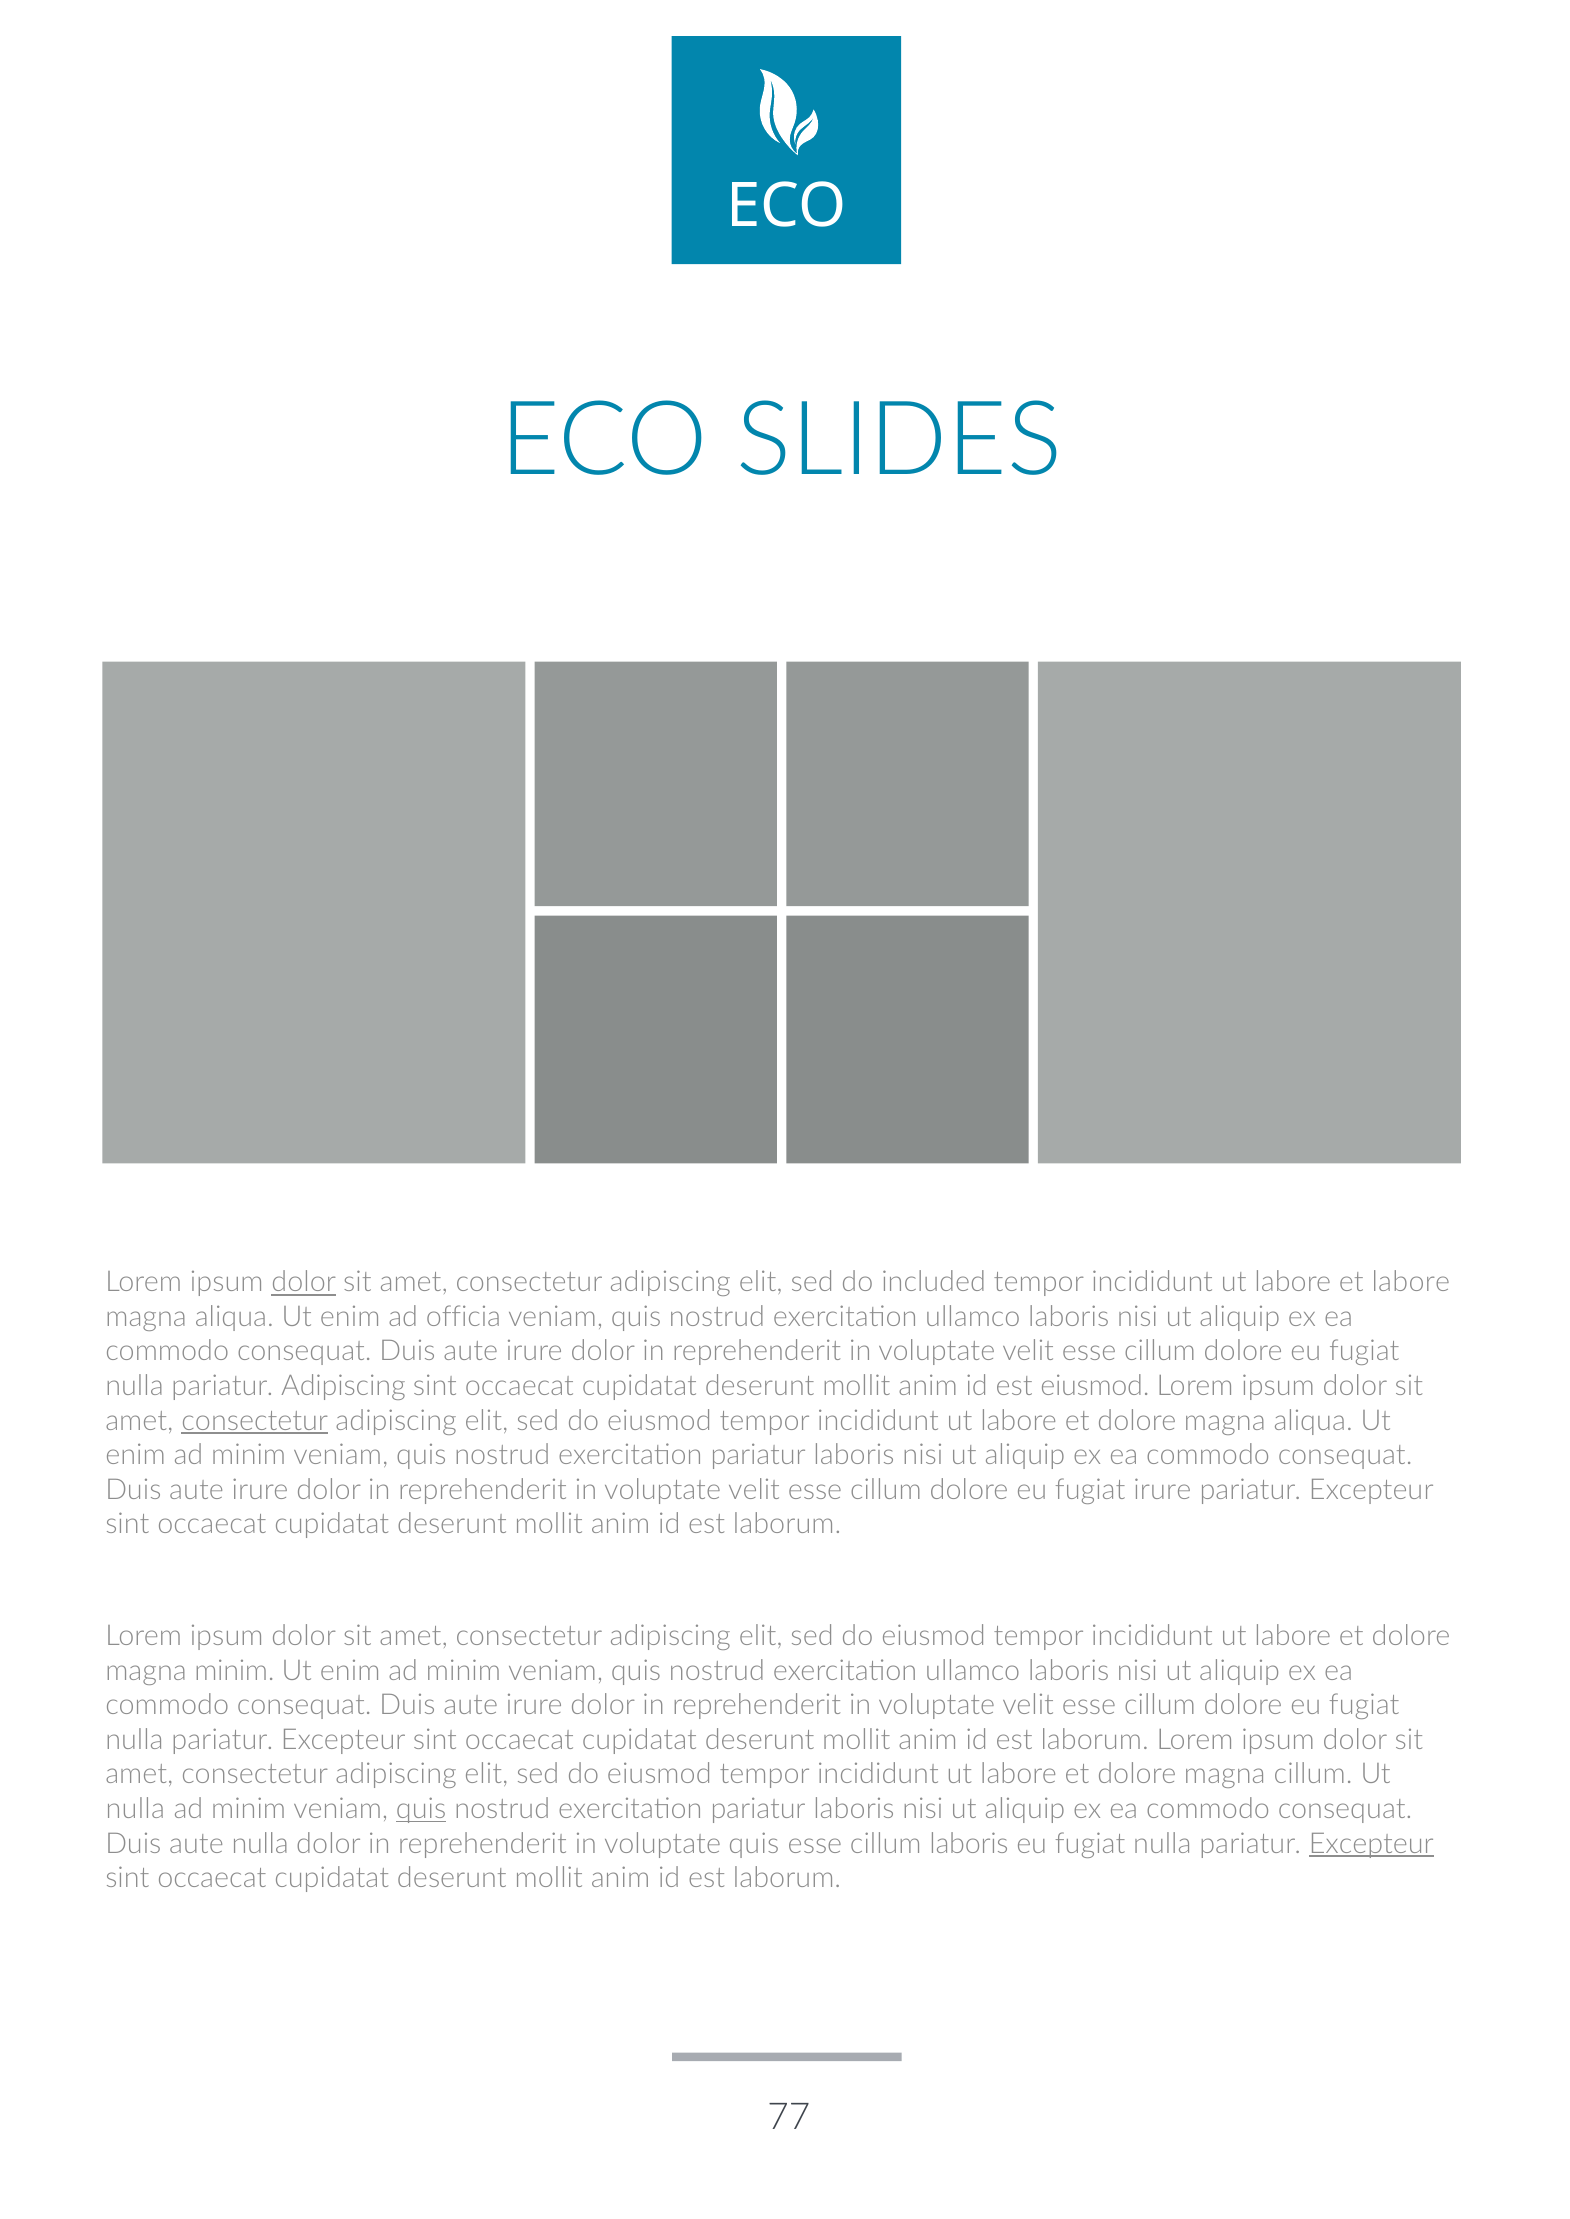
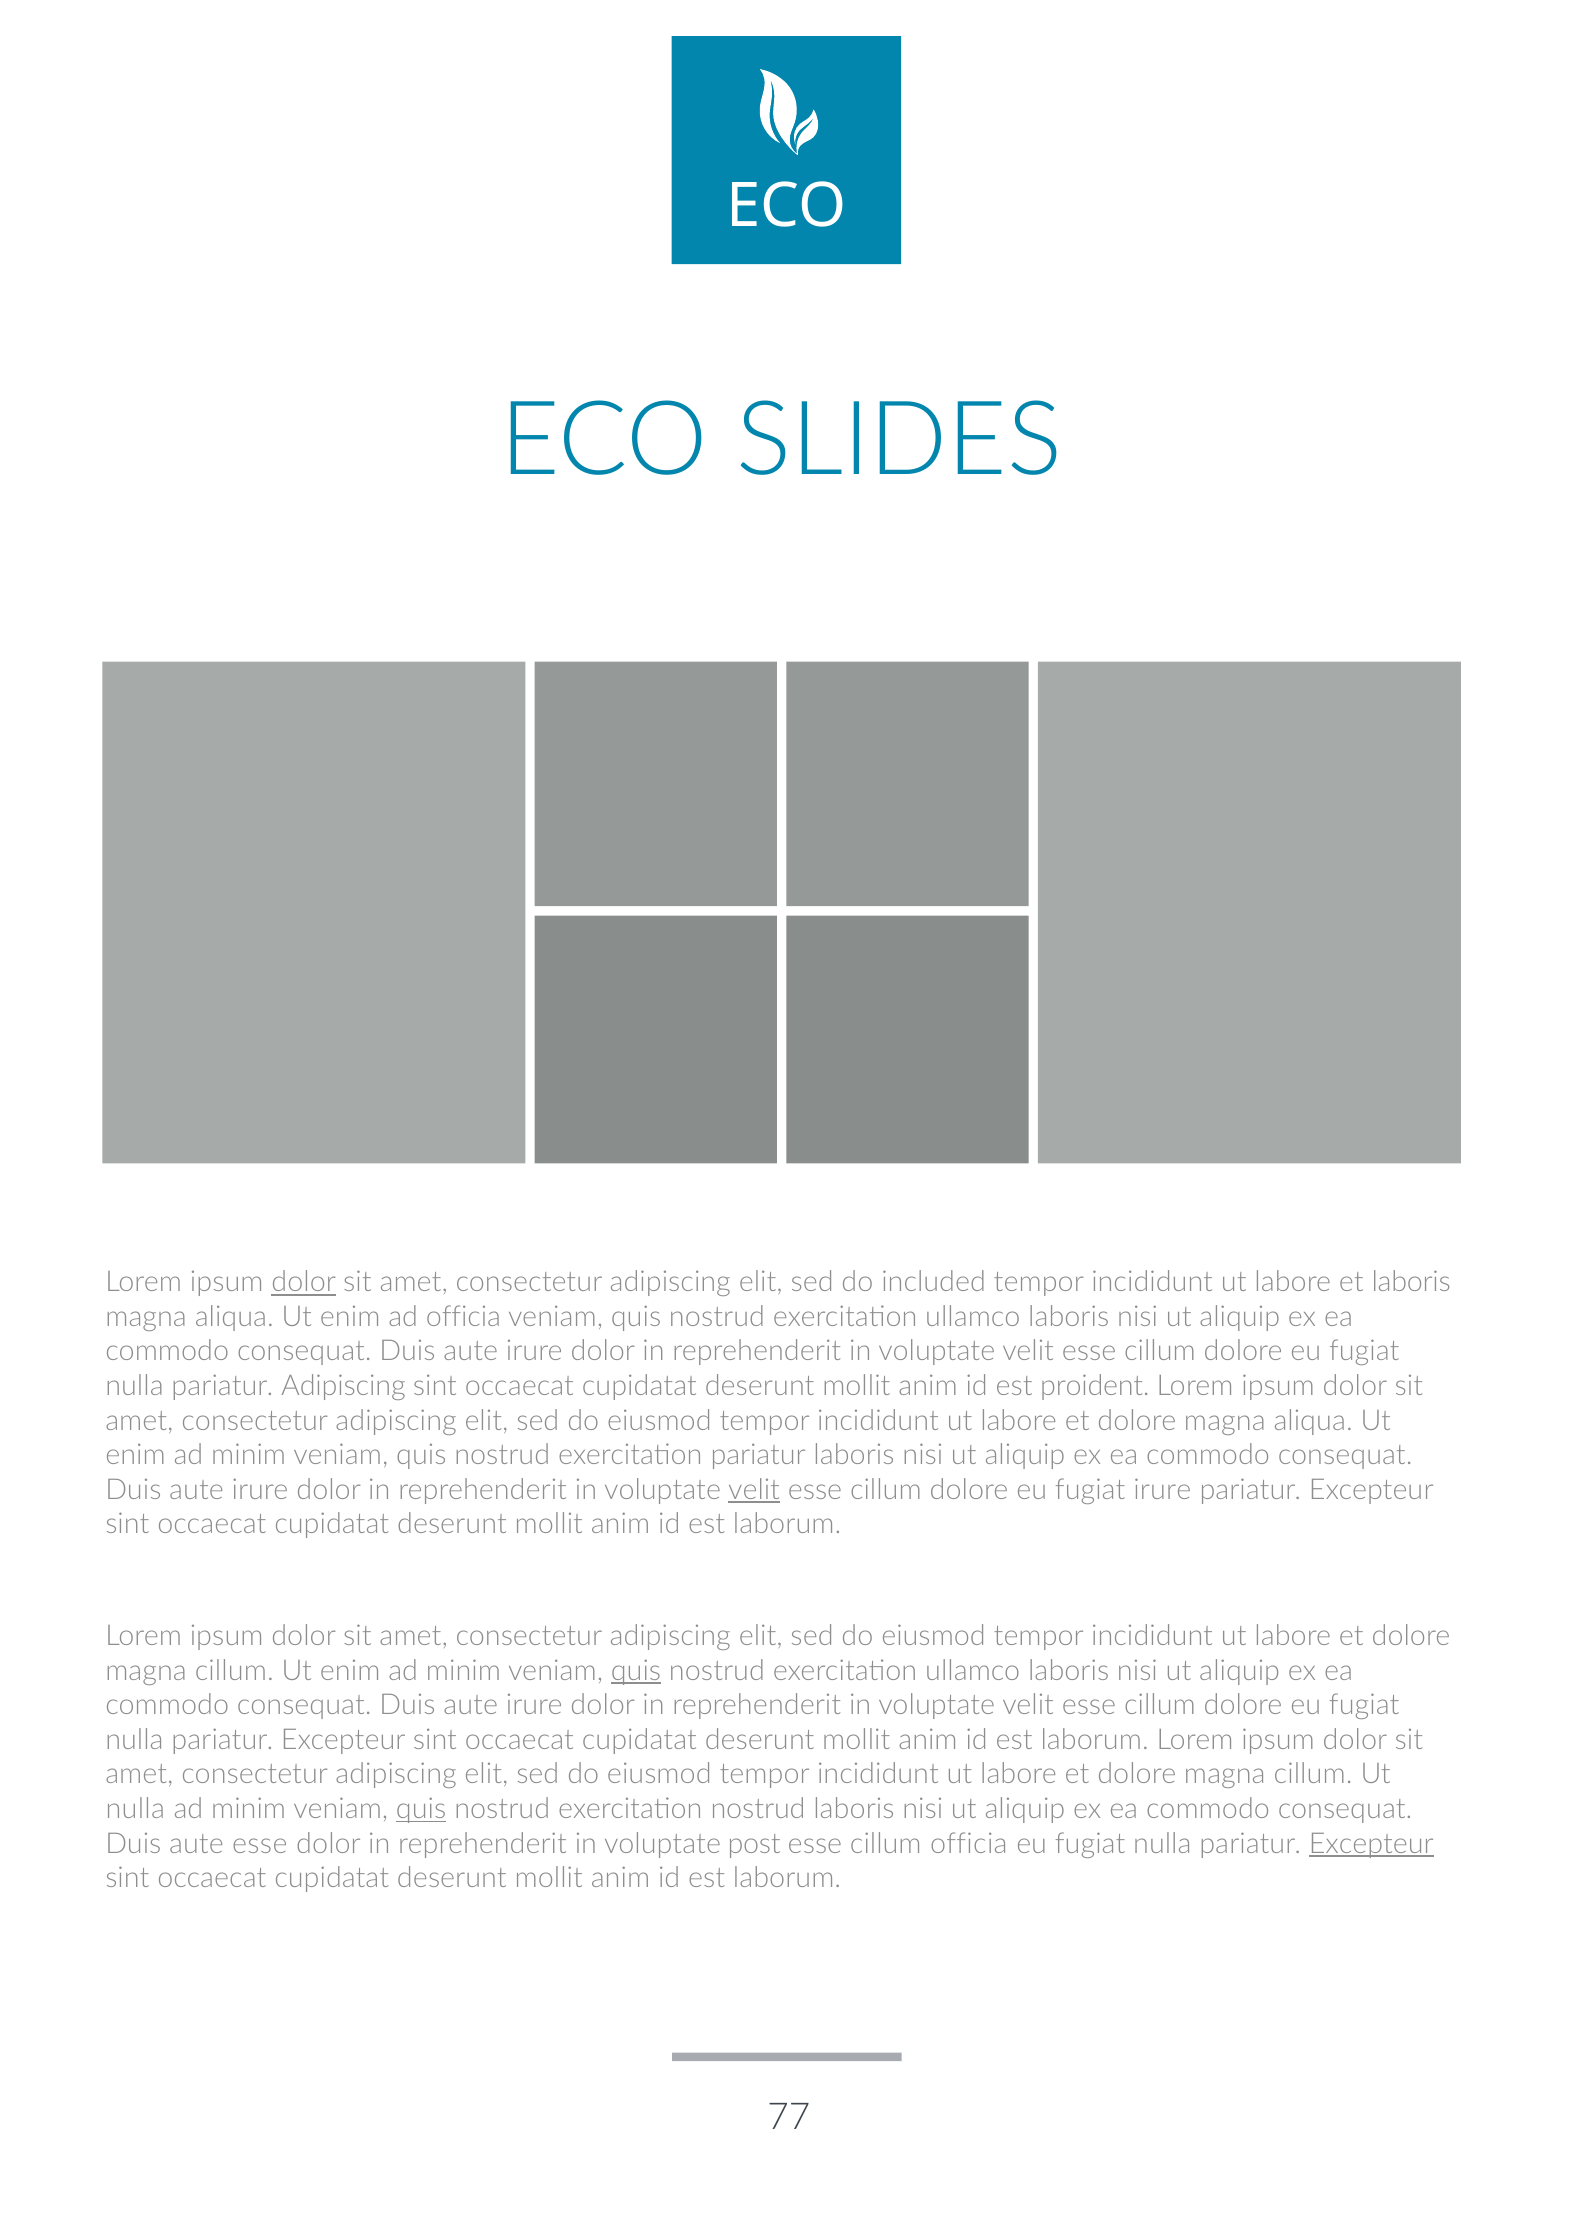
et labore: labore -> laboris (1411, 1283)
est eiusmod: eiusmod -> proident (1095, 1386)
consectetur underline: present -> none (255, 1421)
velit underline: none -> present (754, 1490)
minim: minim -> cillum (234, 1671)
quis underline: none -> present (636, 1671)
pariatur: pariatur -> nostrud (758, 1809)
aute nulla: nulla -> esse (260, 1844)
voluptate quis: quis -> post (754, 1844)
cillum laboris: laboris -> officia (969, 1844)
